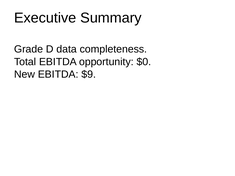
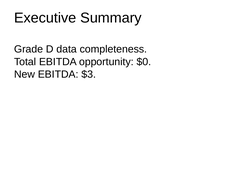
$9: $9 -> $3 (89, 74)
